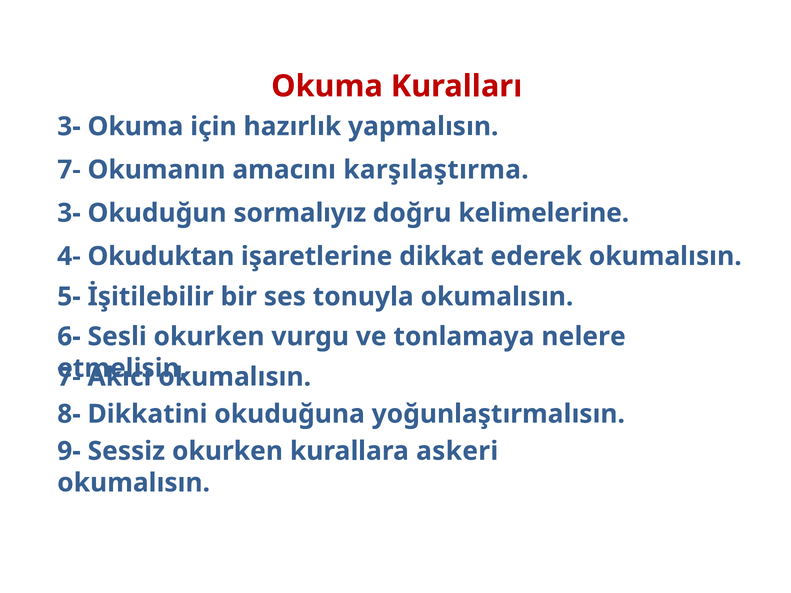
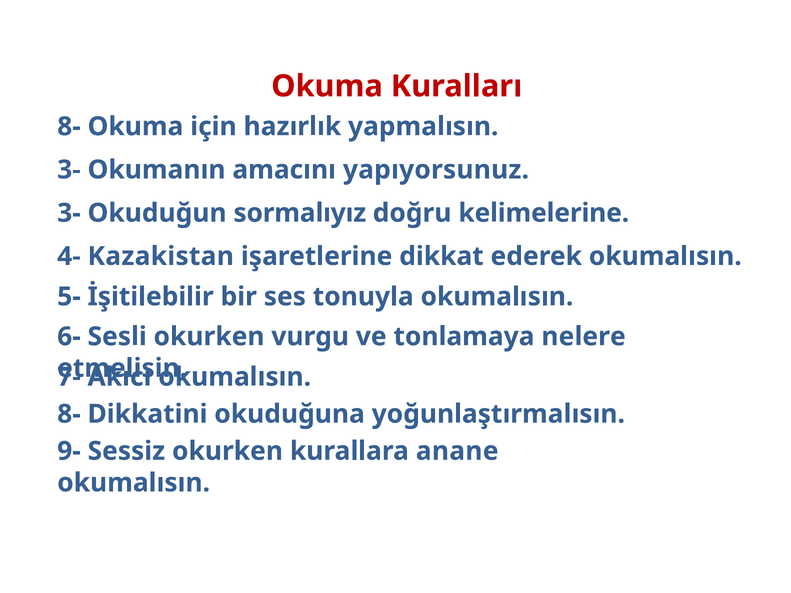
3-: 3- -> 8- (69, 127)
7-: 7- -> 3- (69, 170)
karşılaştırma: karşılaştırma -> yapıyorsunuz (436, 170)
Okuduktan: Okuduktan -> Kazakistan (161, 256)
askeri: askeri -> anane (457, 451)
